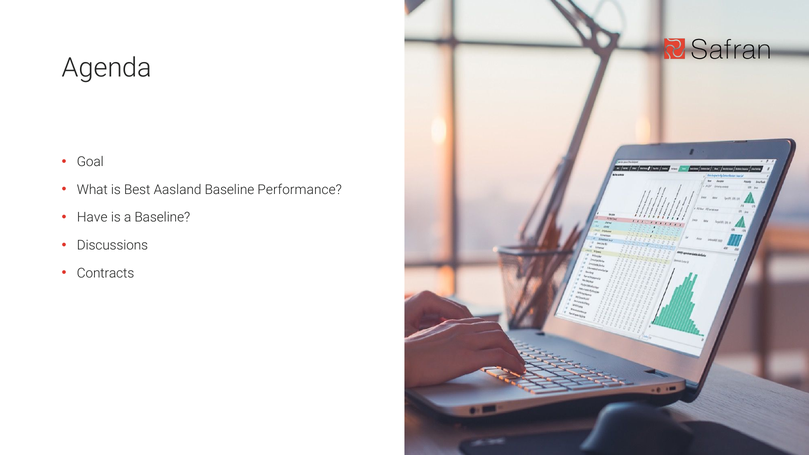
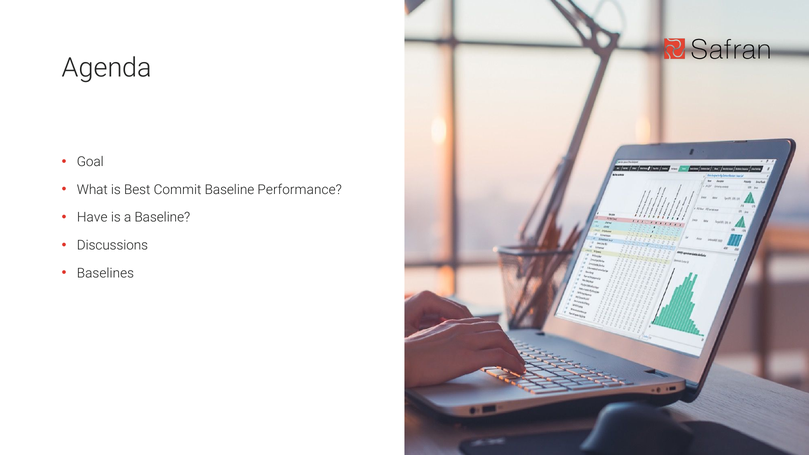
Aasland: Aasland -> Commit (178, 190)
Contracts: Contracts -> Baselines (105, 273)
